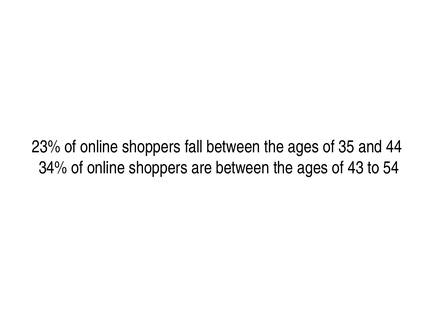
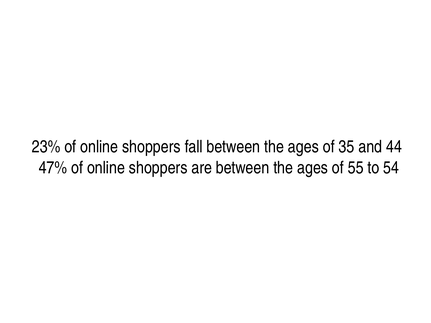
34%: 34% -> 47% (53, 168)
43: 43 -> 55 (356, 168)
